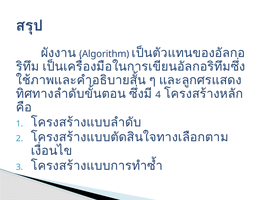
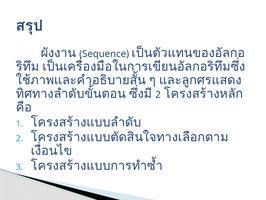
Algorithm: Algorithm -> Sequence (104, 54)
4: 4 -> 2 (158, 94)
